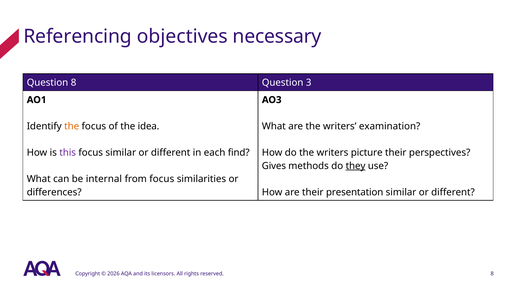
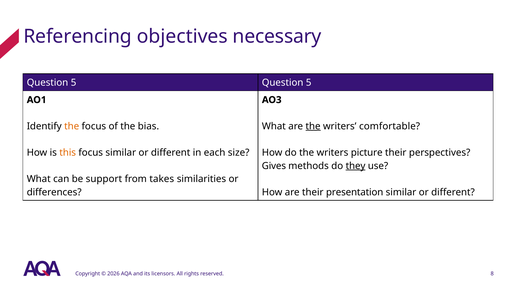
8: 8 -> 5 (74, 83)
3: 3 -> 5 (309, 83)
idea: idea -> bias (148, 126)
the underline: none -> present (313, 126)
examination: examination -> comfortable (390, 126)
this colour: purple -> orange (68, 153)
find: find -> size (239, 153)
internal: internal -> support (104, 179)
from focus: focus -> takes (162, 179)
